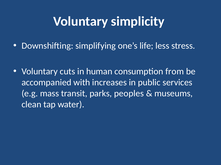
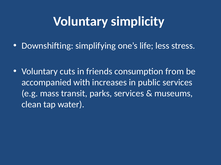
human: human -> friends (99, 72)
parks peoples: peoples -> services (129, 94)
